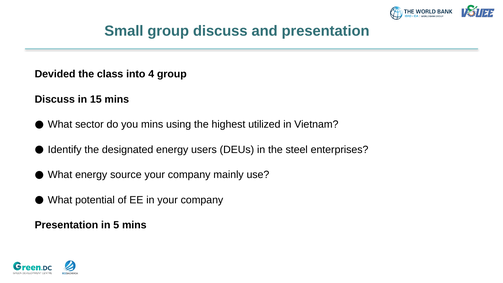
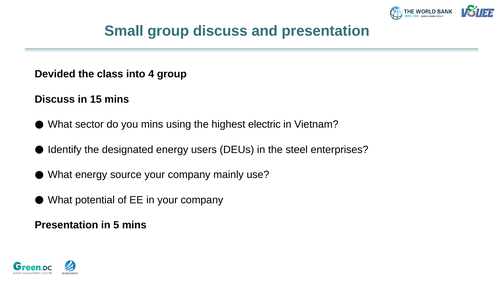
utilized: utilized -> electric (264, 125)
